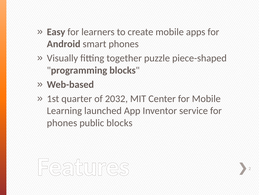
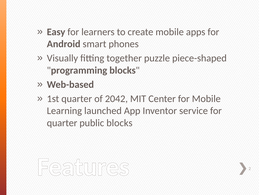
2032: 2032 -> 2042 (116, 98)
phones: phones -> quarter (62, 122)
